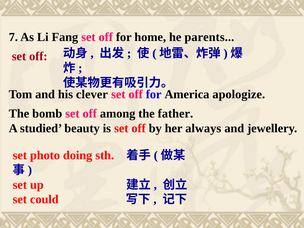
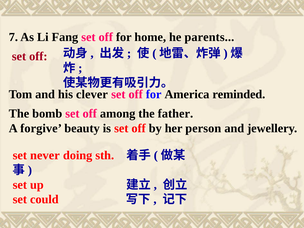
apologize: apologize -> reminded (239, 94)
studied: studied -> forgive (41, 128)
always: always -> person (203, 128)
photo: photo -> never (45, 155)
